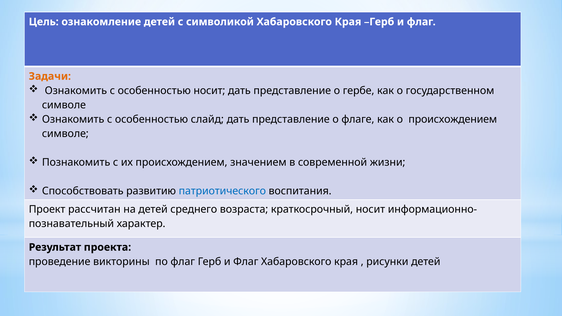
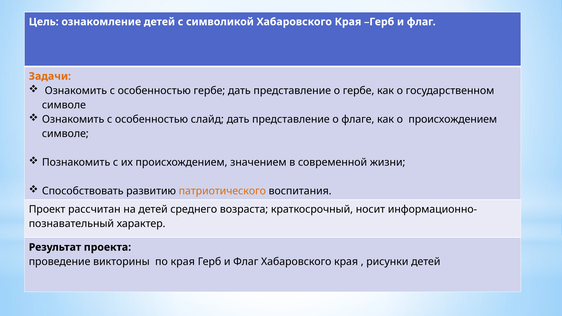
особенностью носит: носит -> гербе (209, 91)
патриотического colour: blue -> orange (222, 191)
по флаг: флаг -> края (183, 262)
